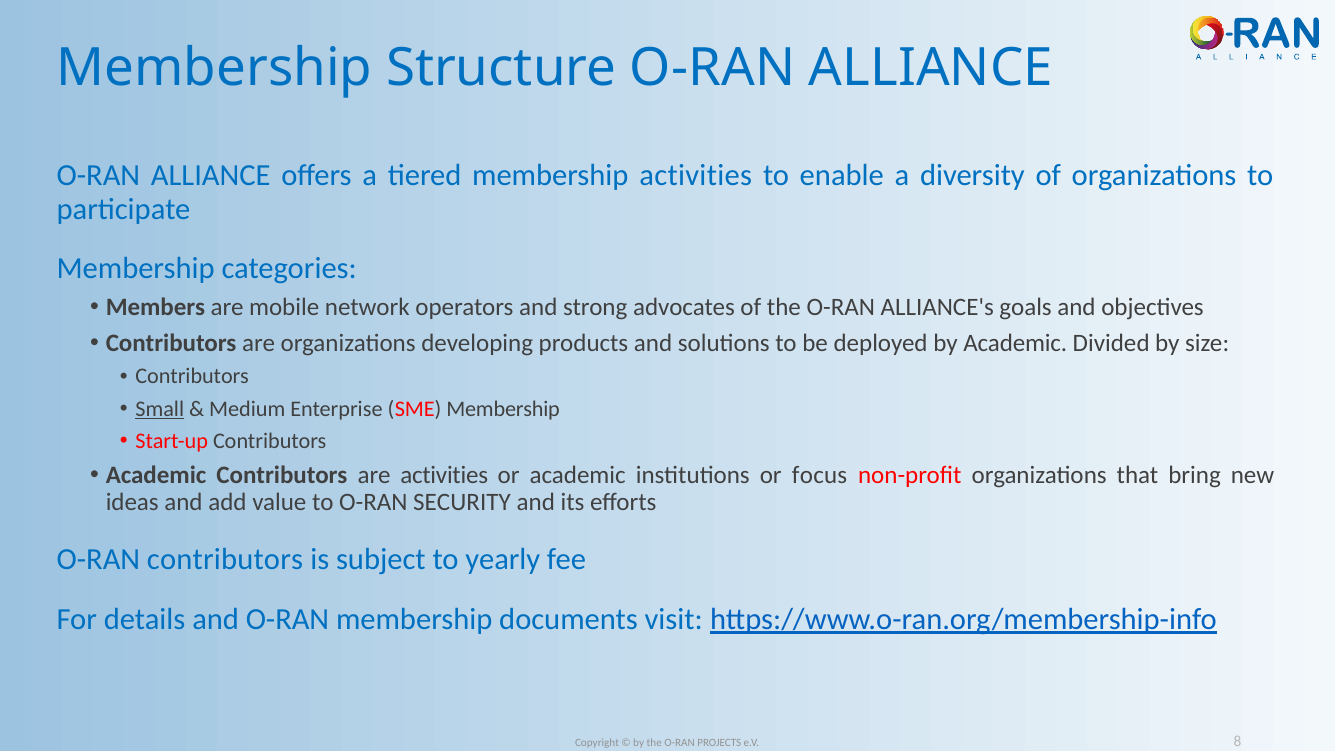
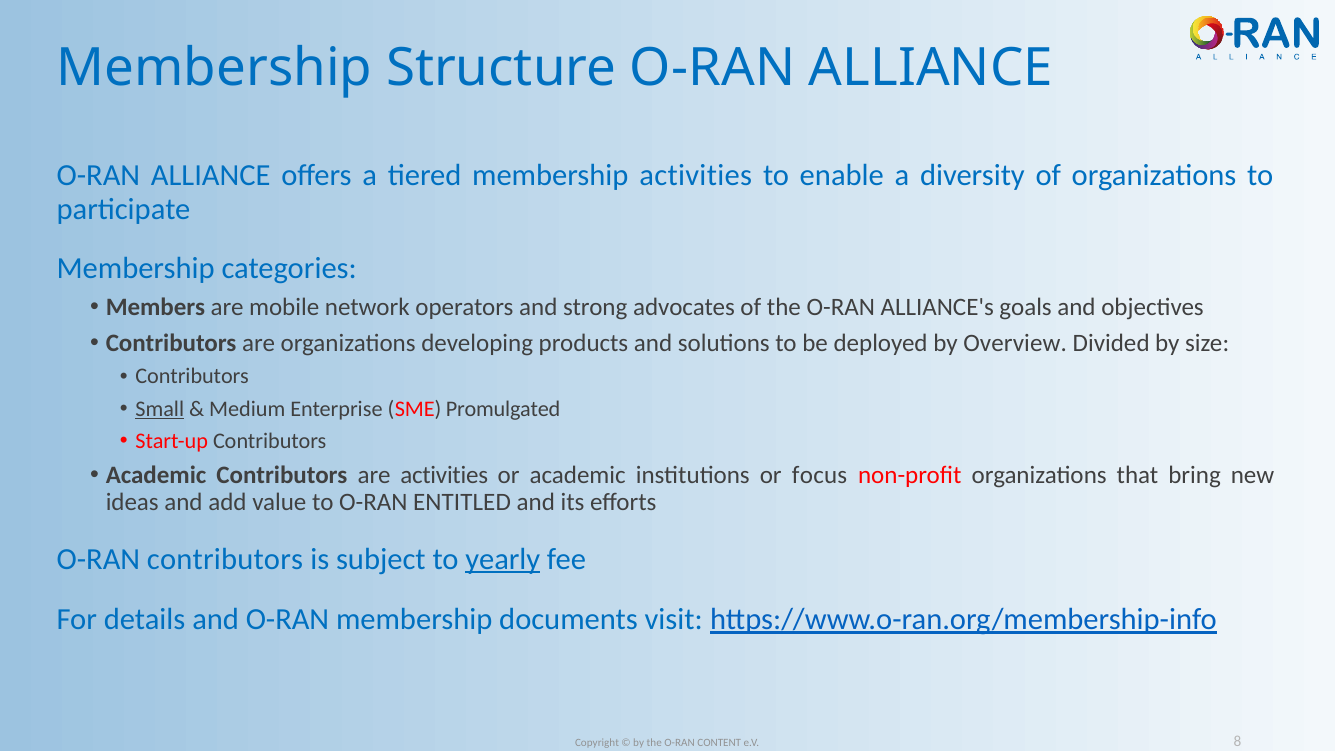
by Academic: Academic -> Overview (1015, 343)
SME Membership: Membership -> Promulgated (503, 409)
SECURITY: SECURITY -> ENTITLED (462, 502)
yearly underline: none -> present (503, 559)
PROJECTS: PROJECTS -> CONTENT (719, 742)
